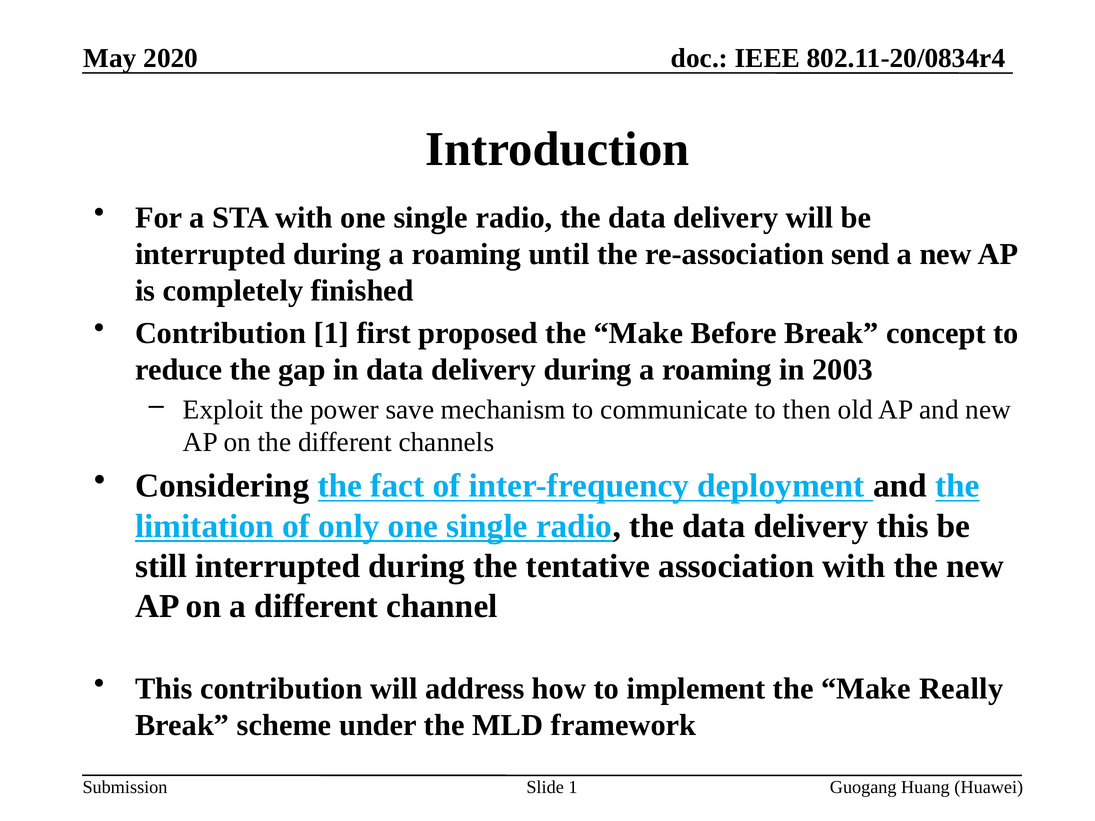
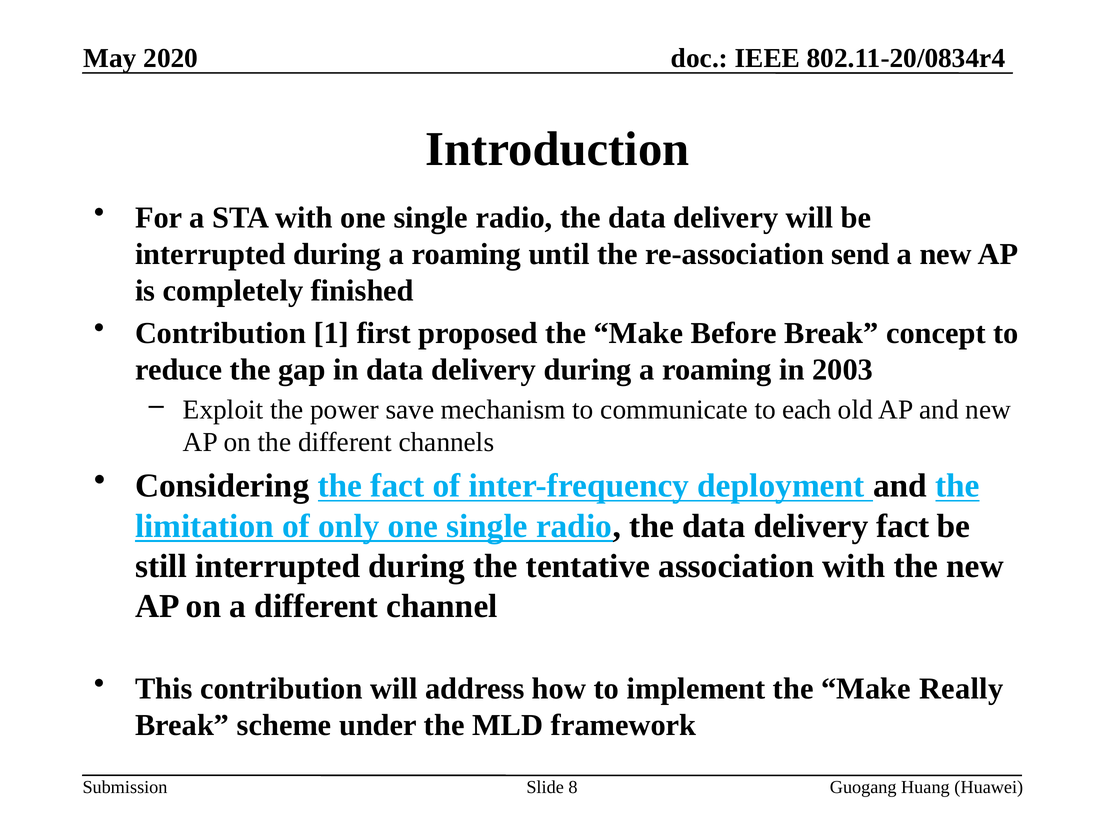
then: then -> each (807, 410)
delivery this: this -> fact (903, 526)
Slide 1: 1 -> 8 (573, 788)
